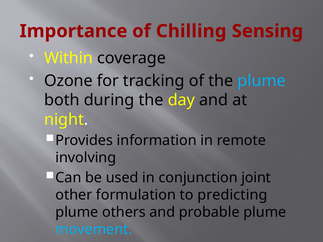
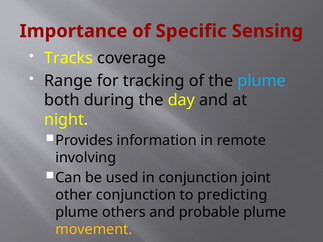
Chilling: Chilling -> Specific (191, 31)
Within: Within -> Tracks (69, 58)
Ozone: Ozone -> Range (68, 81)
other formulation: formulation -> conjunction (136, 195)
movement colour: light blue -> yellow (94, 230)
